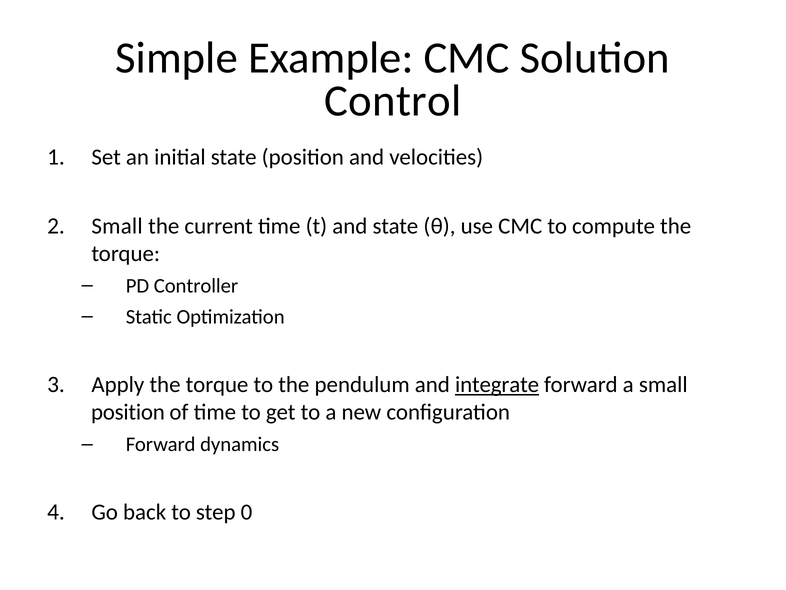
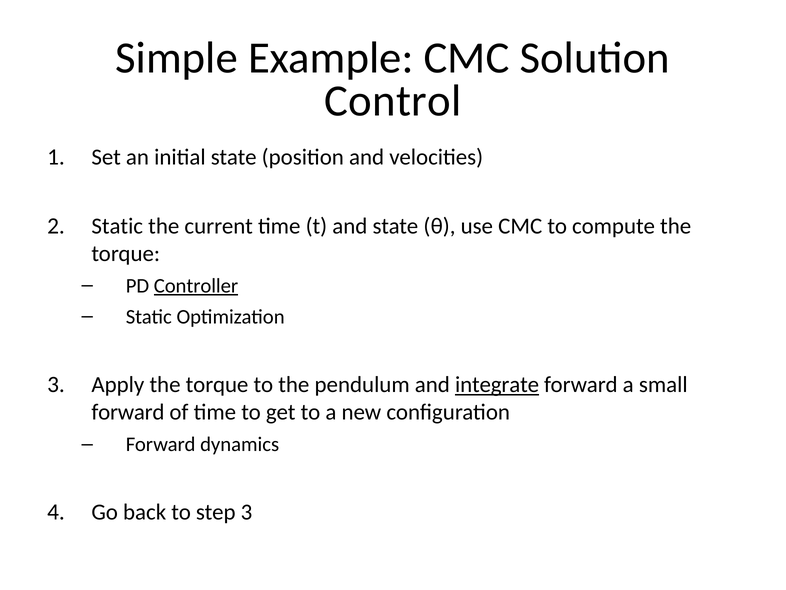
2 Small: Small -> Static (117, 226)
Controller underline: none -> present (196, 286)
position: position -> forward (128, 412)
step 0: 0 -> 3 (247, 512)
